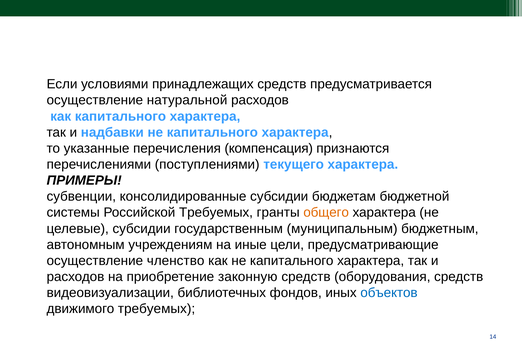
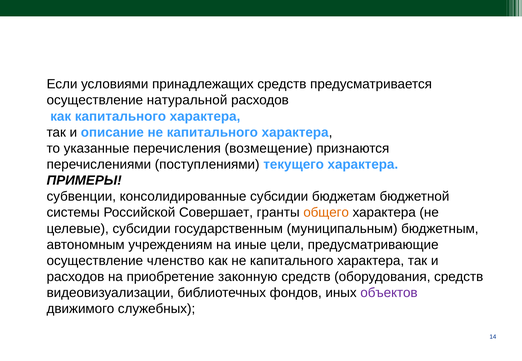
надбавки: надбавки -> описание (112, 132)
компенсация: компенсация -> возмещение (269, 149)
Российской Требуемых: Требуемых -> Совершает (216, 213)
объектов colour: blue -> purple (389, 293)
движимого требуемых: требуемых -> служебных (157, 309)
